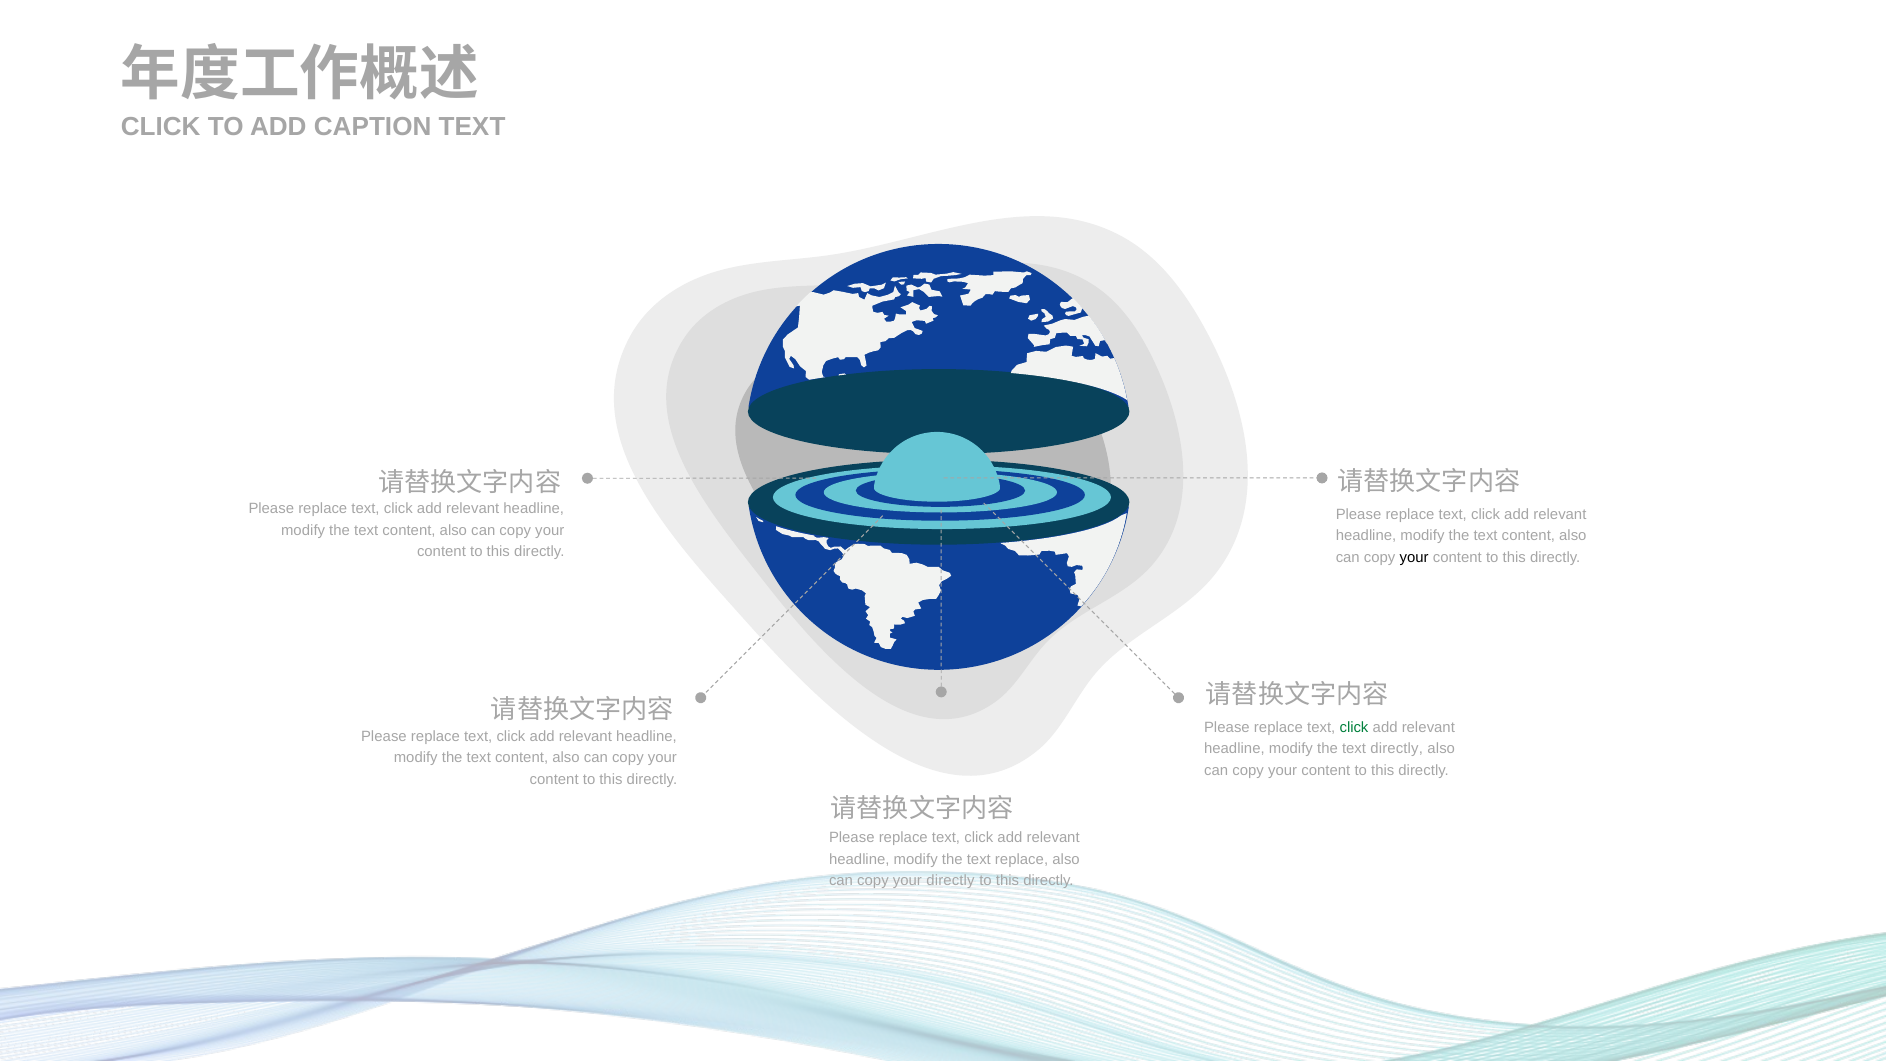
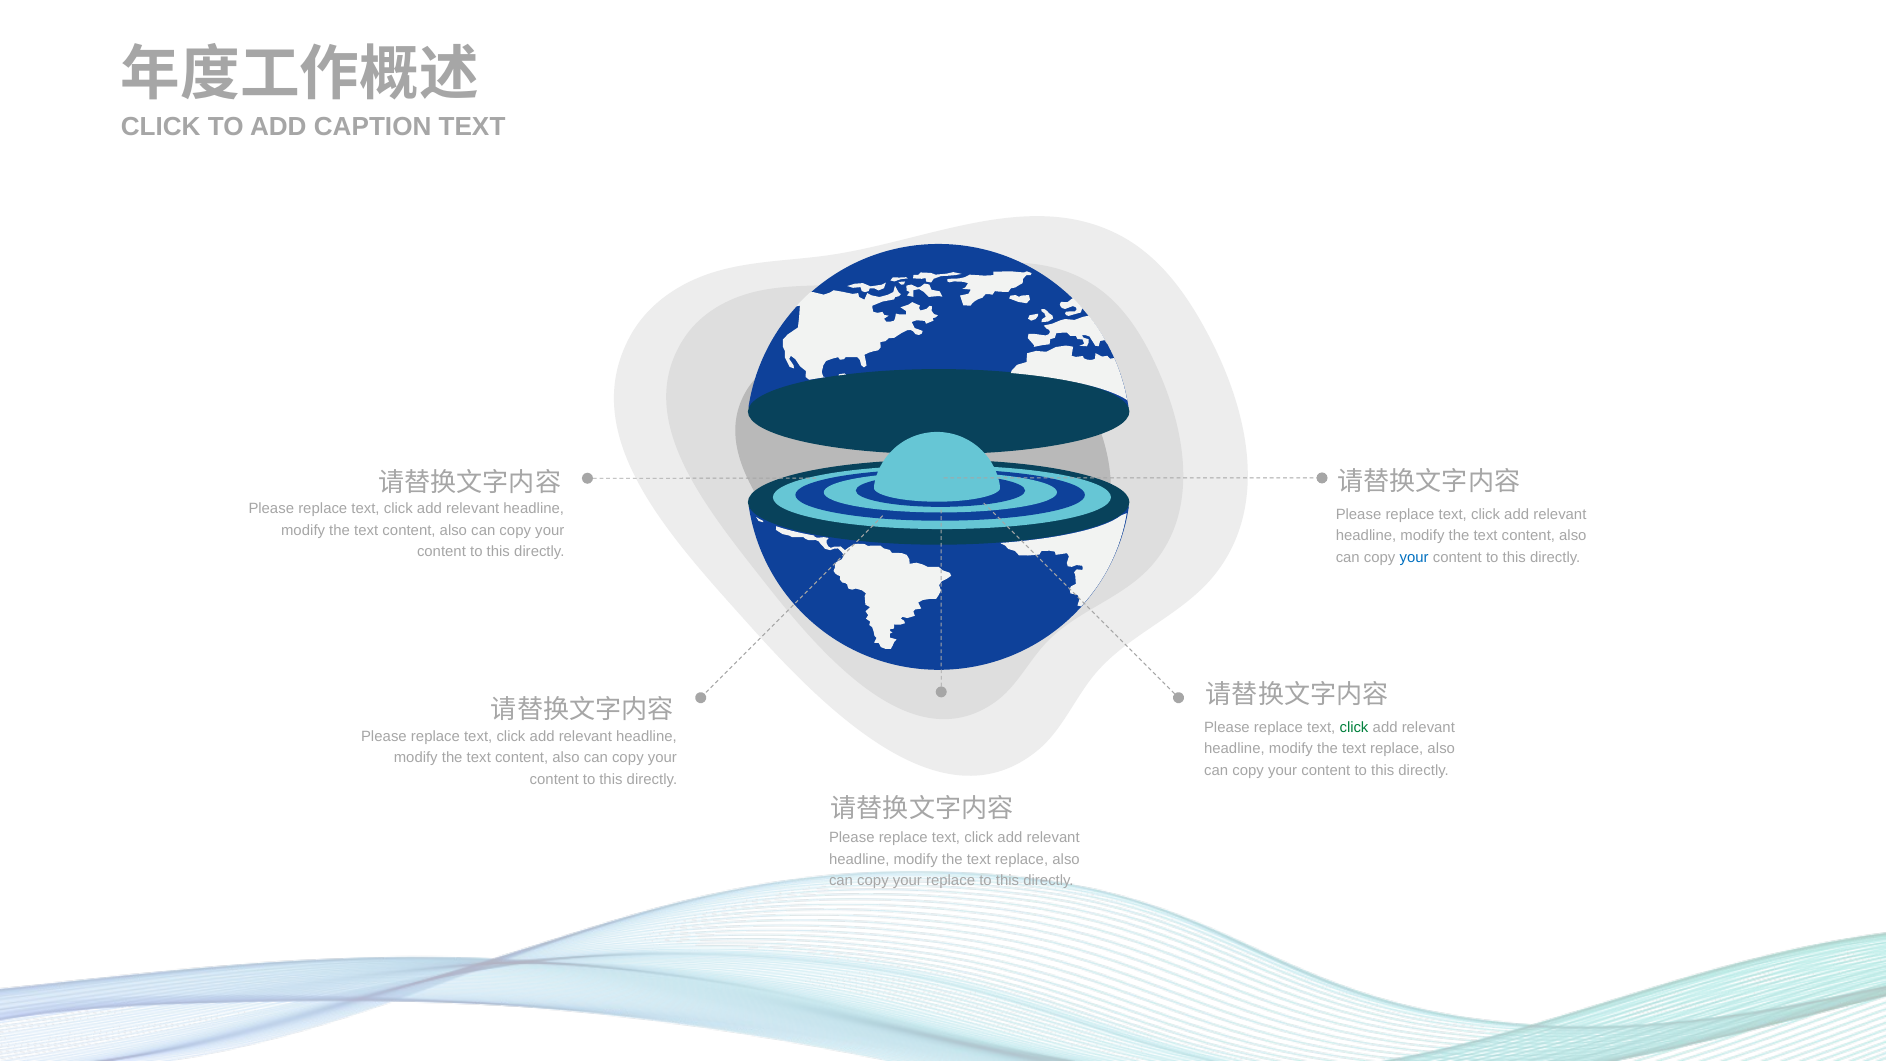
your colour: black -> blue (1414, 557)
directly: directly -> replace (1397, 749)
your directly: directly -> replace (951, 881)
